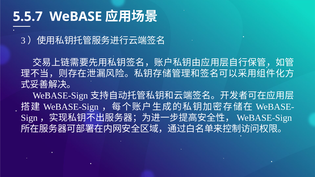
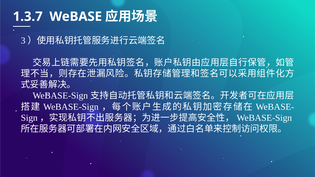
5.5.7: 5.5.7 -> 1.3.7 (28, 17)
